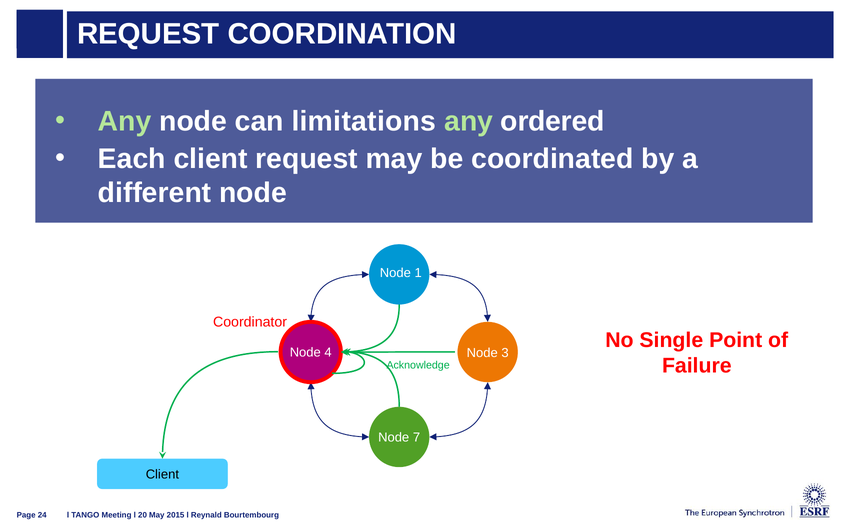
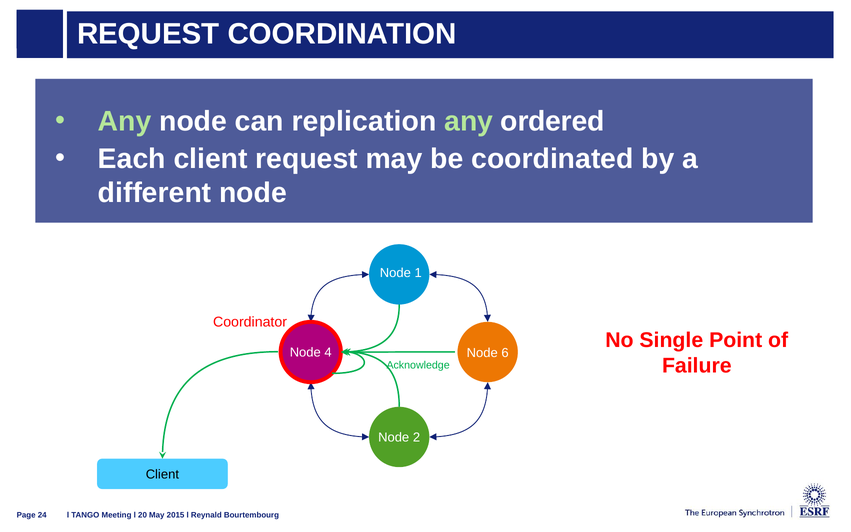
limitations: limitations -> replication (364, 121)
3: 3 -> 6 (505, 353)
7: 7 -> 2 (417, 438)
